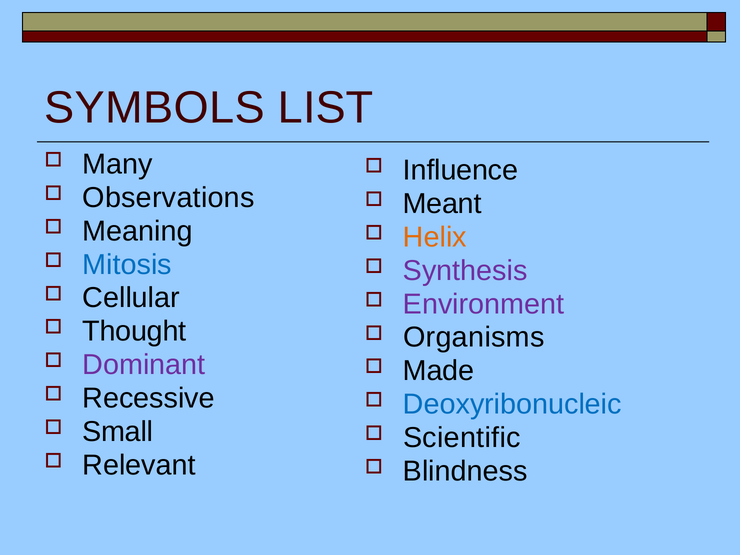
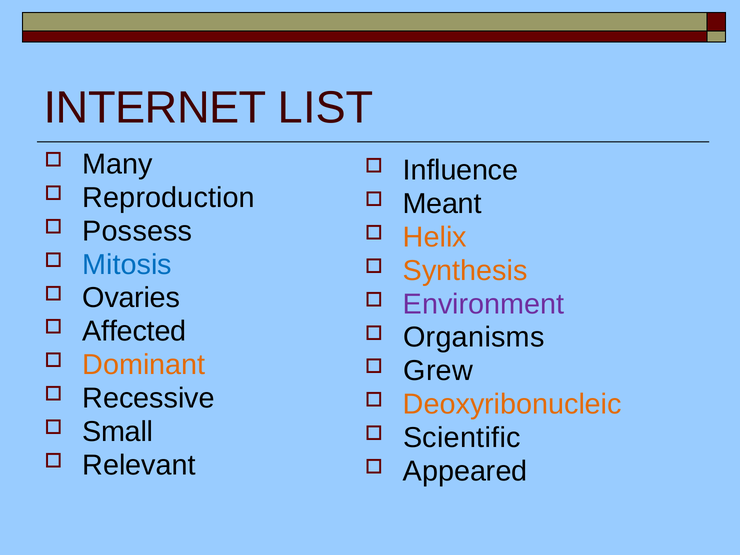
SYMBOLS: SYMBOLS -> INTERNET (155, 108)
Observations: Observations -> Reproduction (169, 198)
Meaning: Meaning -> Possess (137, 231)
Synthesis colour: purple -> orange (465, 271)
Cellular: Cellular -> Ovaries (131, 298)
Thought: Thought -> Affected (134, 331)
Dominant colour: purple -> orange (144, 365)
Made: Made -> Grew (438, 371)
Deoxyribonucleic colour: blue -> orange (512, 404)
Blindness: Blindness -> Appeared (465, 471)
